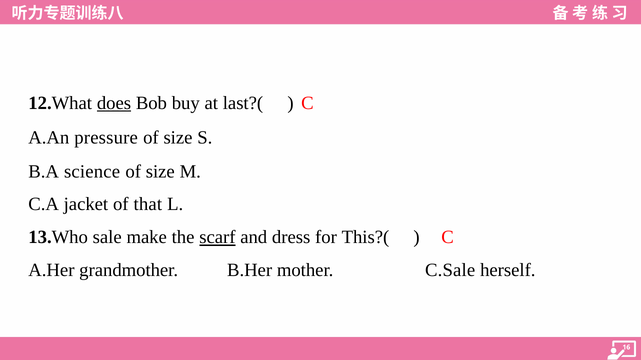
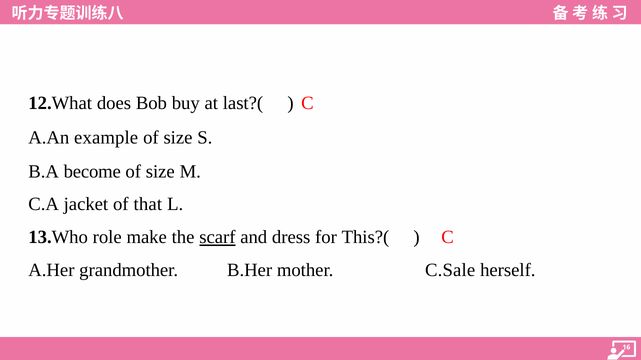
does underline: present -> none (114, 103)
pressure: pressure -> example (106, 138)
science: science -> become (92, 172)
sale: sale -> role (107, 238)
